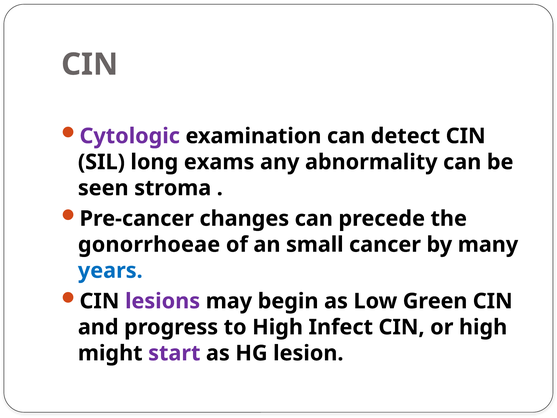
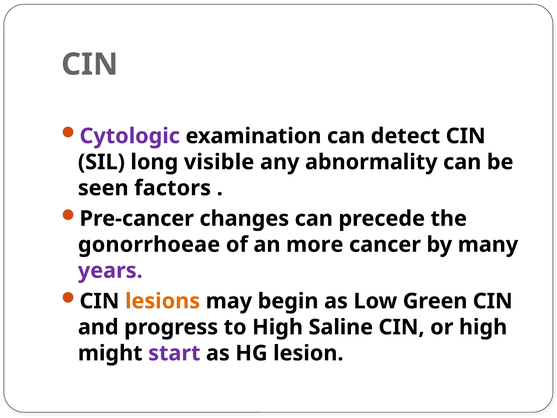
exams: exams -> visible (219, 162)
stroma: stroma -> factors (173, 188)
small: small -> more (315, 244)
years colour: blue -> purple (110, 270)
lesions colour: purple -> orange (163, 301)
Infect: Infect -> Saline (341, 327)
